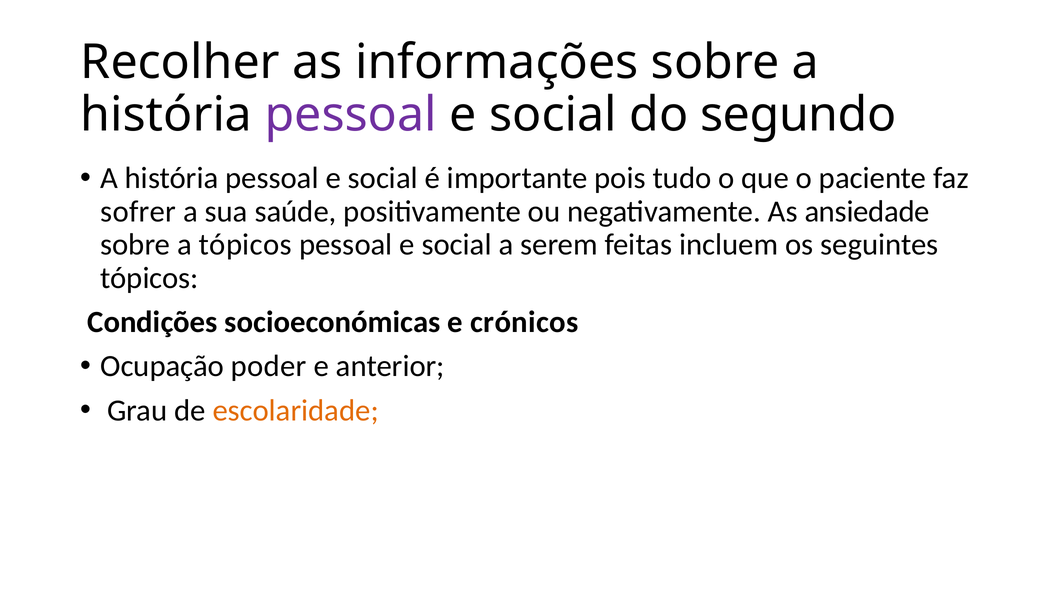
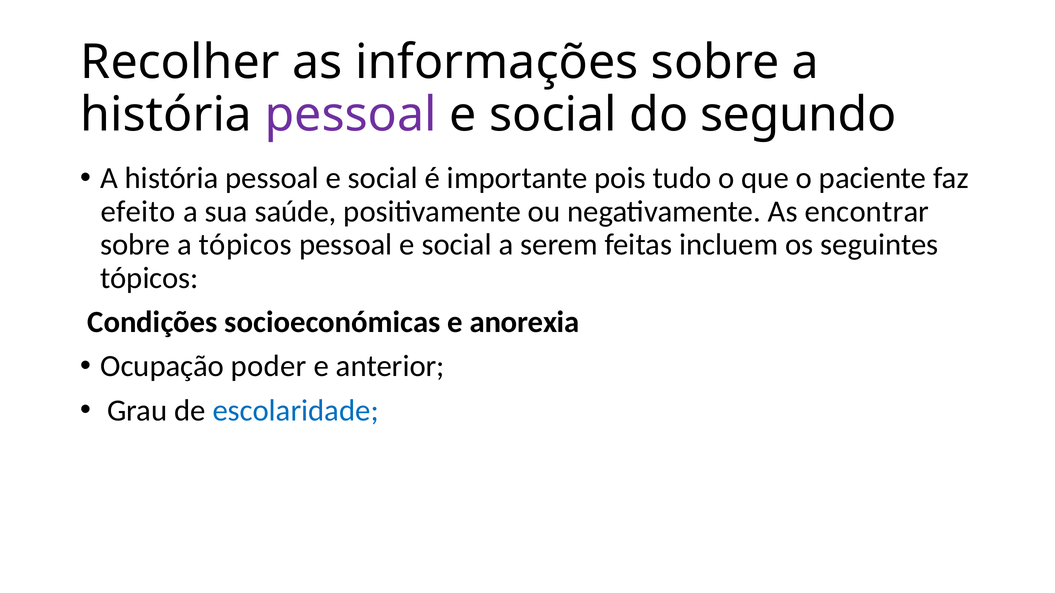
sofrer: sofrer -> efeito (138, 212)
ansiedade: ansiedade -> encontrar (867, 212)
crónicos: crónicos -> anorexia (525, 322)
escolaridade colour: orange -> blue (296, 411)
